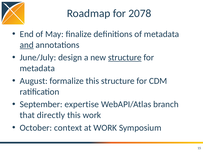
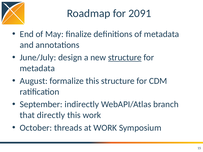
2078: 2078 -> 2091 (140, 13)
and underline: present -> none (27, 45)
expertise: expertise -> indirectly (82, 105)
context: context -> threads (68, 128)
